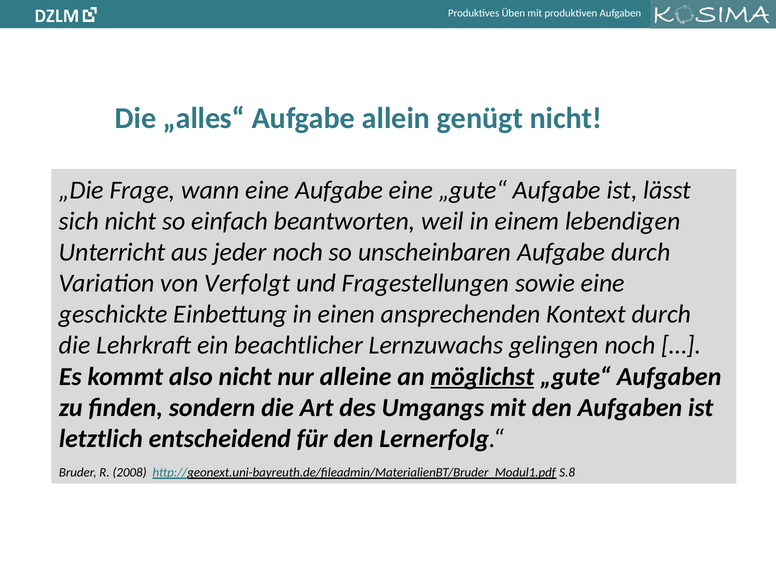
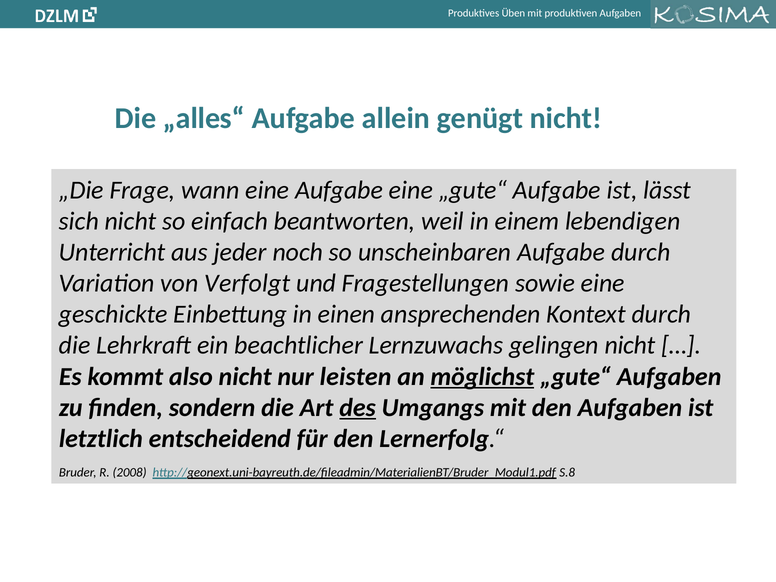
gelingen noch: noch -> nicht (630, 345)
alleine: alleine -> leisten (356, 376)
des underline: none -> present (358, 408)
